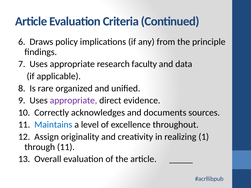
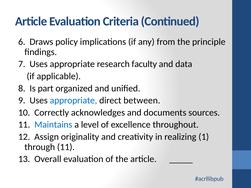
rare: rare -> part (46, 88)
appropriate colour: purple -> blue (73, 101)
evidence: evidence -> between (142, 101)
